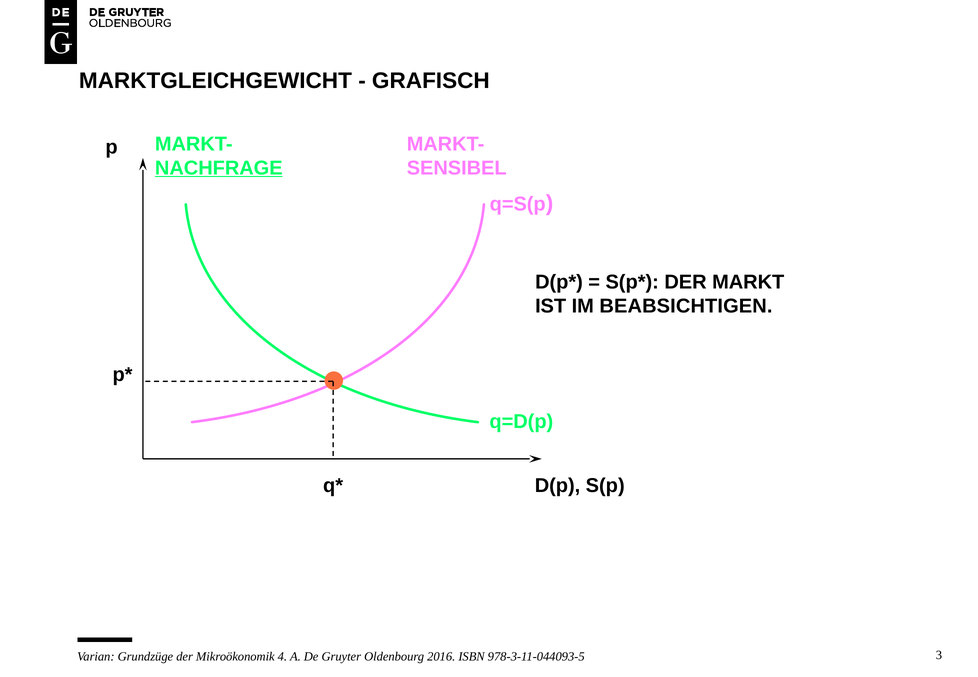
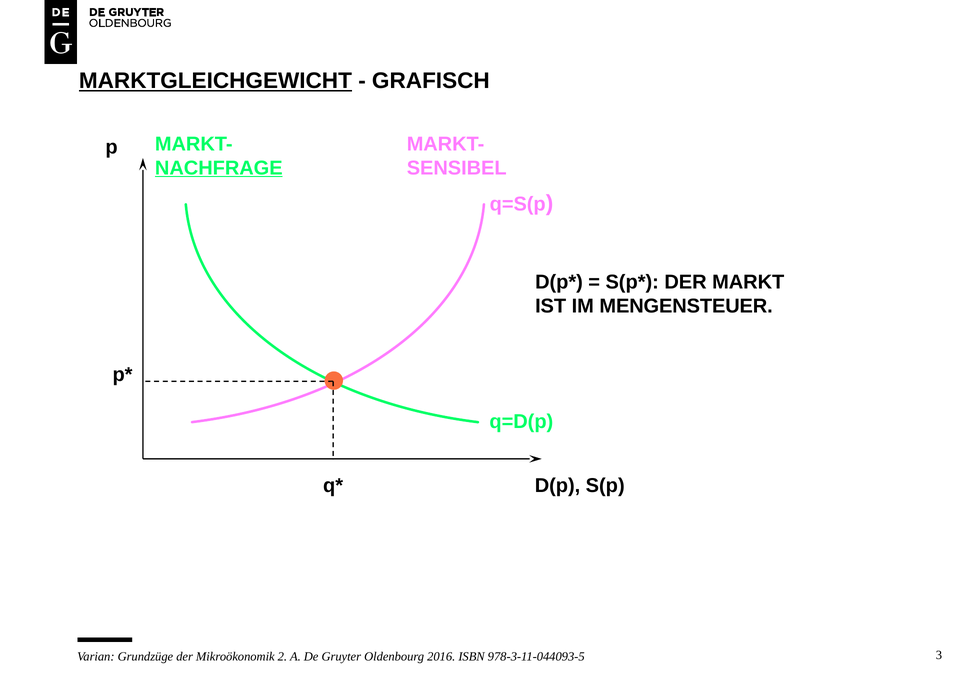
MARKTGLEICHGEWICHT underline: none -> present (215, 81)
BEABSICHTIGEN: BEABSICHTIGEN -> MENGENSTEUER (686, 306)
4: 4 -> 2 (282, 657)
